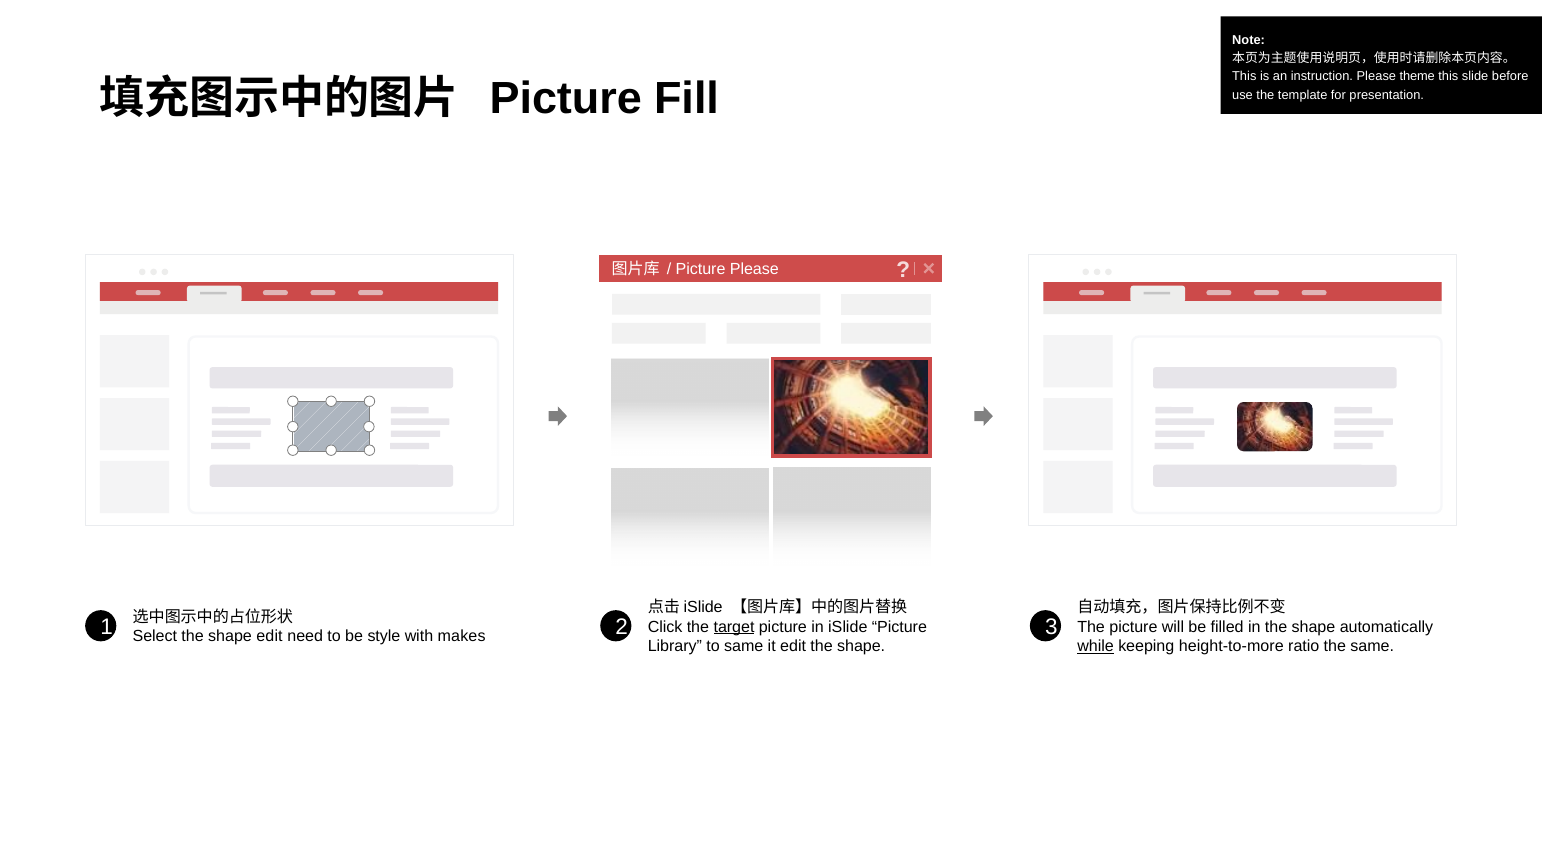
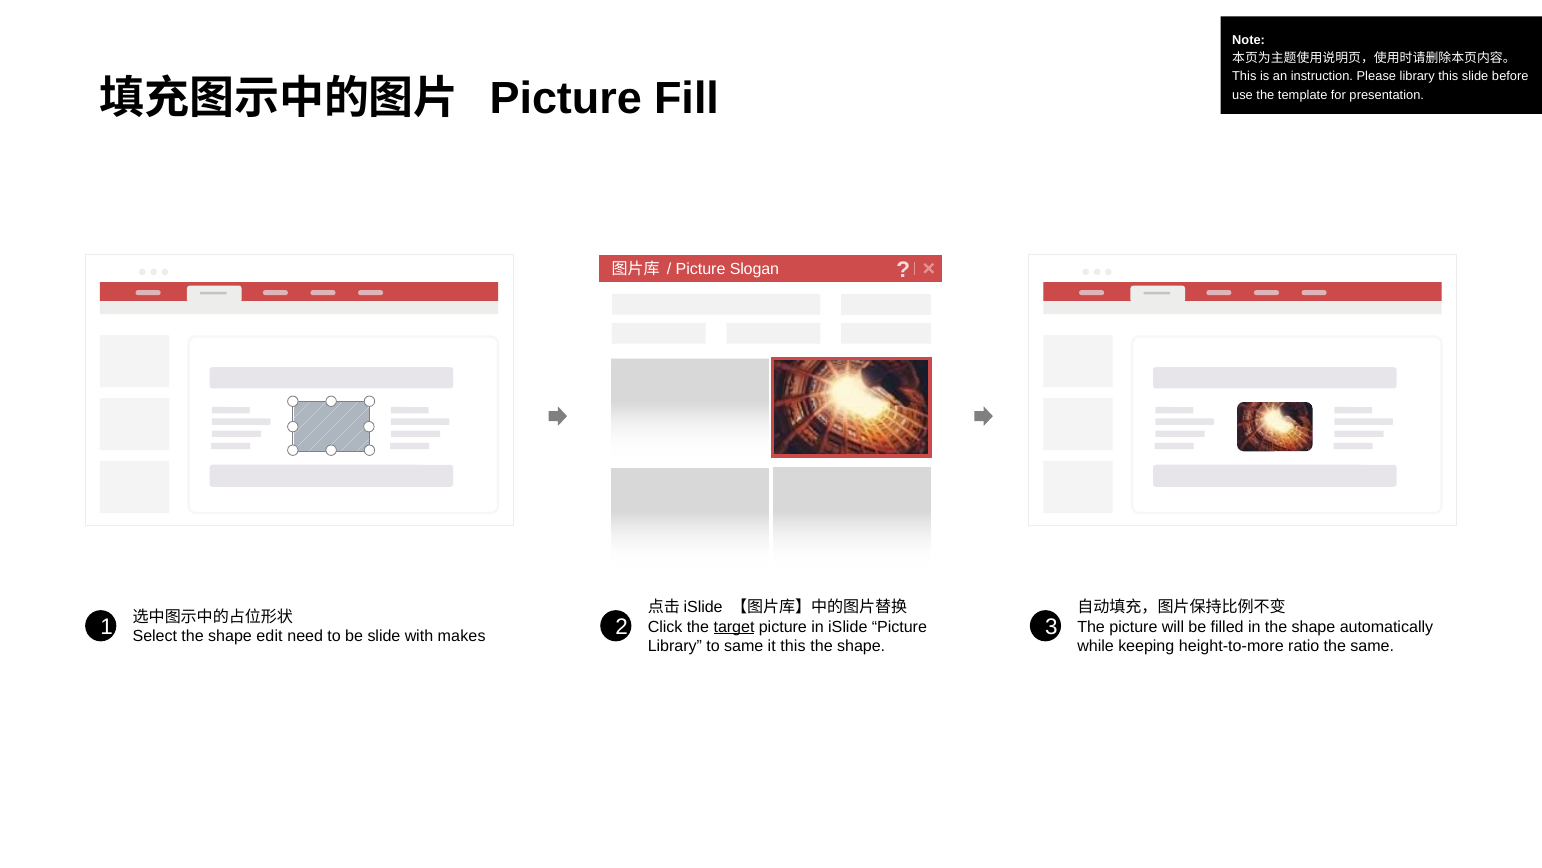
Please theme: theme -> library (1417, 77)
Picture Please: Please -> Slogan (754, 269)
be style: style -> slide (384, 636)
it edit: edit -> this (793, 646)
while underline: present -> none (1096, 646)
